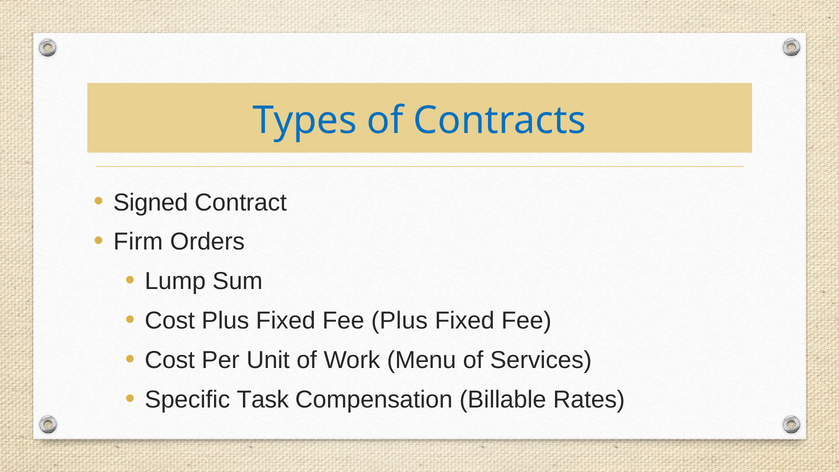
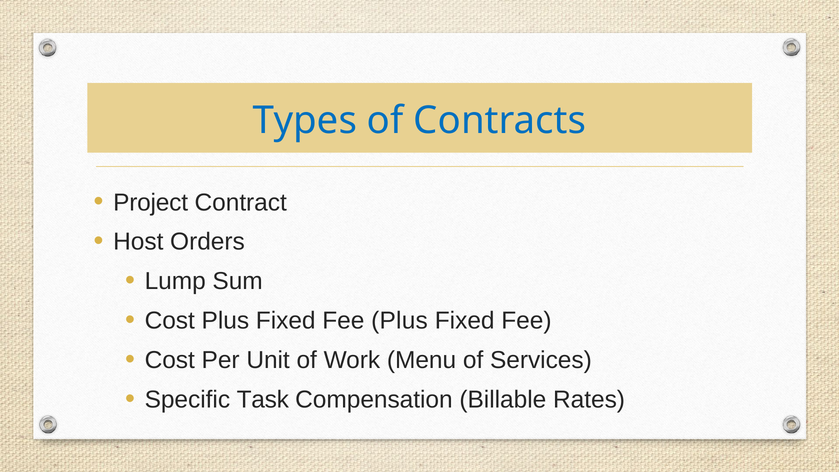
Signed: Signed -> Project (151, 202)
Firm: Firm -> Host (138, 242)
